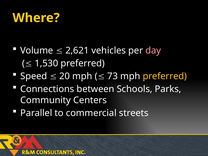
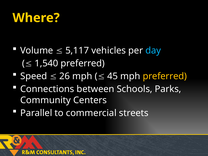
2,621: 2,621 -> 5,117 (77, 51)
day colour: pink -> light blue (153, 51)
1,530: 1,530 -> 1,540 (46, 63)
20: 20 -> 26 (65, 76)
73: 73 -> 45 (113, 76)
